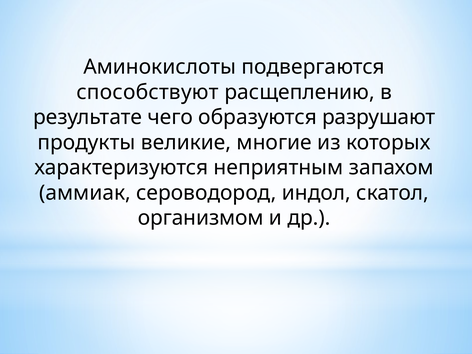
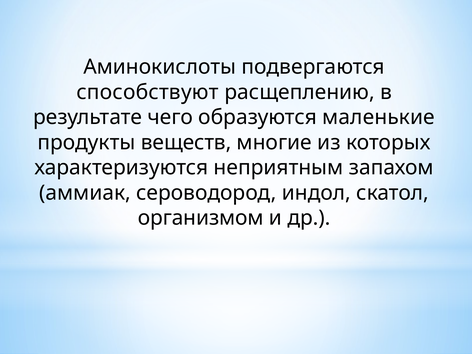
разрушают: разрушают -> маленькие (379, 117)
великие: великие -> веществ (186, 143)
